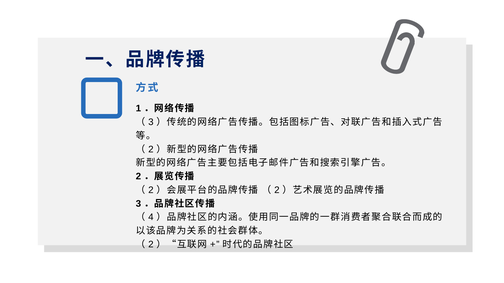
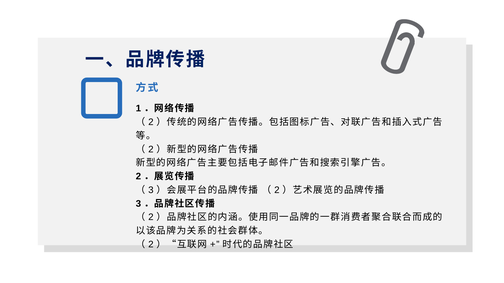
3: 3 -> 2 (151, 122)
2: 2 -> 3 (151, 190)
4: 4 -> 2 (151, 218)
